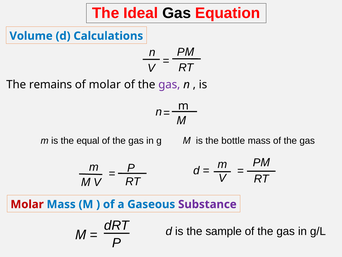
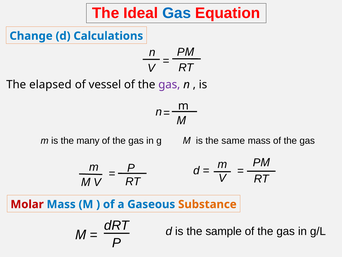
Gas colour: black -> blue (177, 13)
Volume: Volume -> Change (31, 36)
remains: remains -> elapsed (50, 84)
of molar: molar -> vessel (105, 84)
equal: equal -> many (88, 140)
bottle: bottle -> same (233, 140)
Substance colour: purple -> orange (207, 204)
